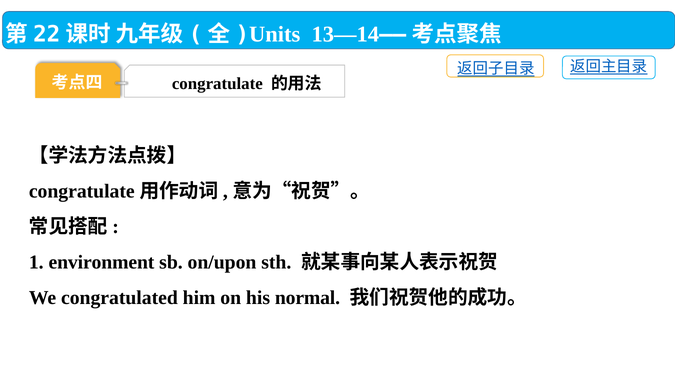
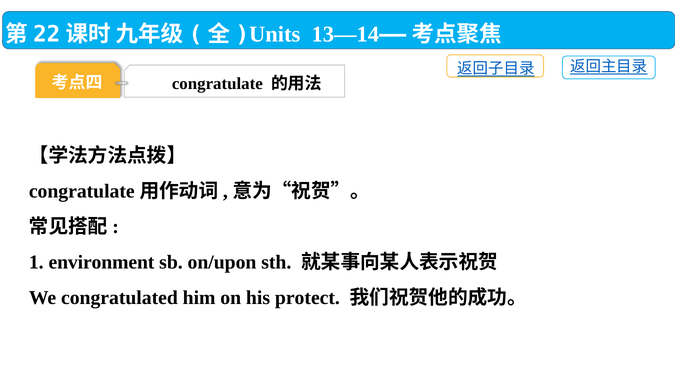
normal: normal -> protect (307, 297)
